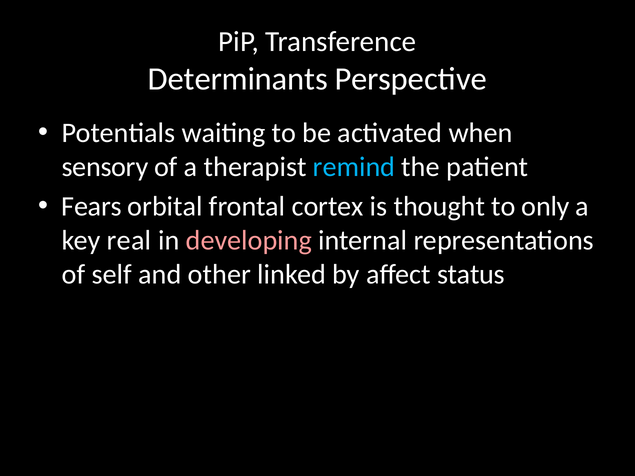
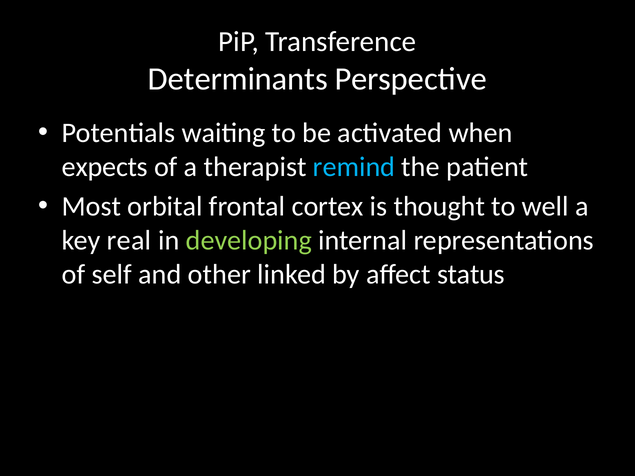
sensory: sensory -> expects (105, 167)
Fears: Fears -> Most (91, 207)
only: only -> well (545, 207)
developing colour: pink -> light green (249, 240)
